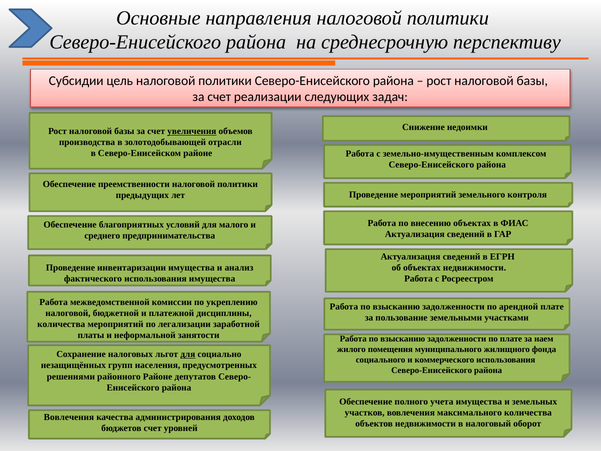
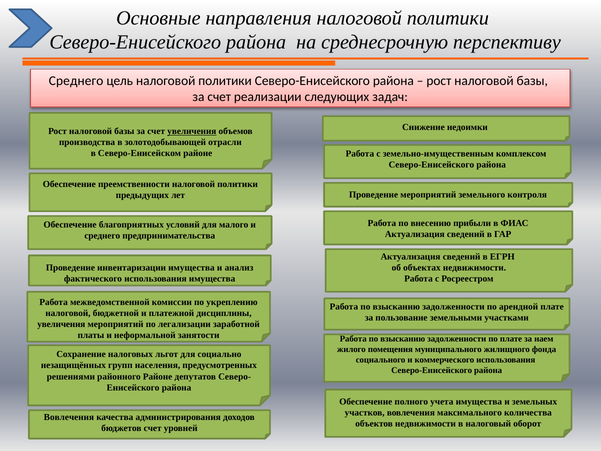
Субсидии: Субсидии -> Среднего (76, 81)
внесению объектах: объектах -> прибыли (472, 223)
количества: количества -> увеличения (61, 324)
для underline: present -> none (188, 354)
